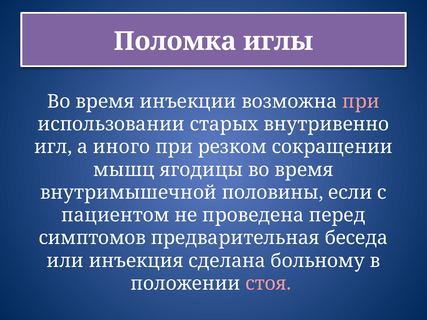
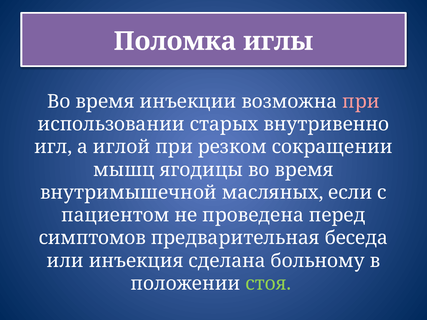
иного: иного -> иглой (122, 147)
половины: половины -> масляных (273, 193)
стоя colour: pink -> light green (268, 284)
